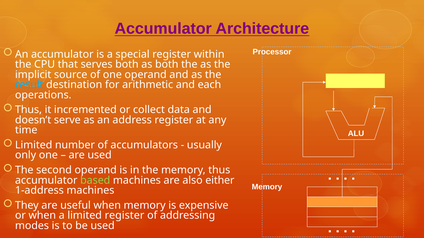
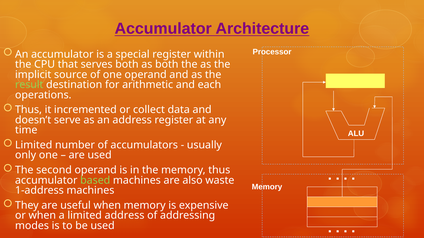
result colour: light blue -> light green (29, 85)
either: either -> waste (220, 181)
limited register: register -> address (125, 216)
